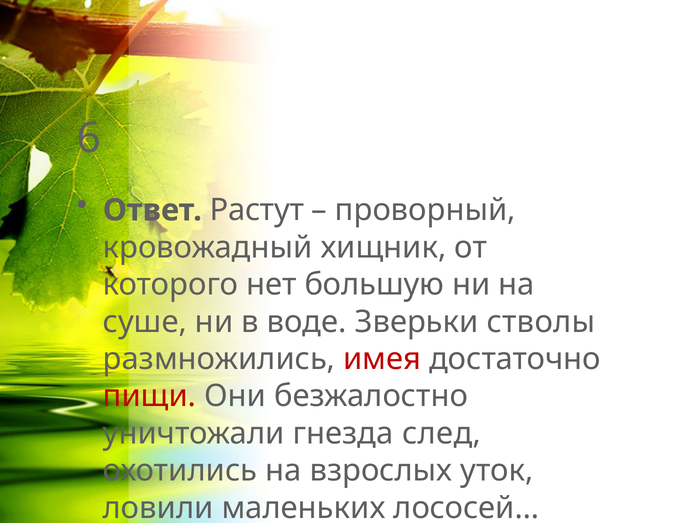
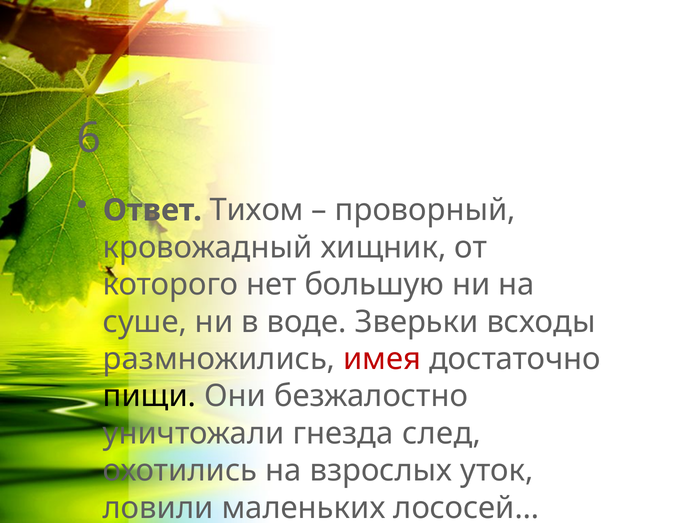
Растут: Растут -> Тихом (257, 210)
стволы: стволы -> всходы (541, 322)
пищи colour: red -> black (149, 396)
